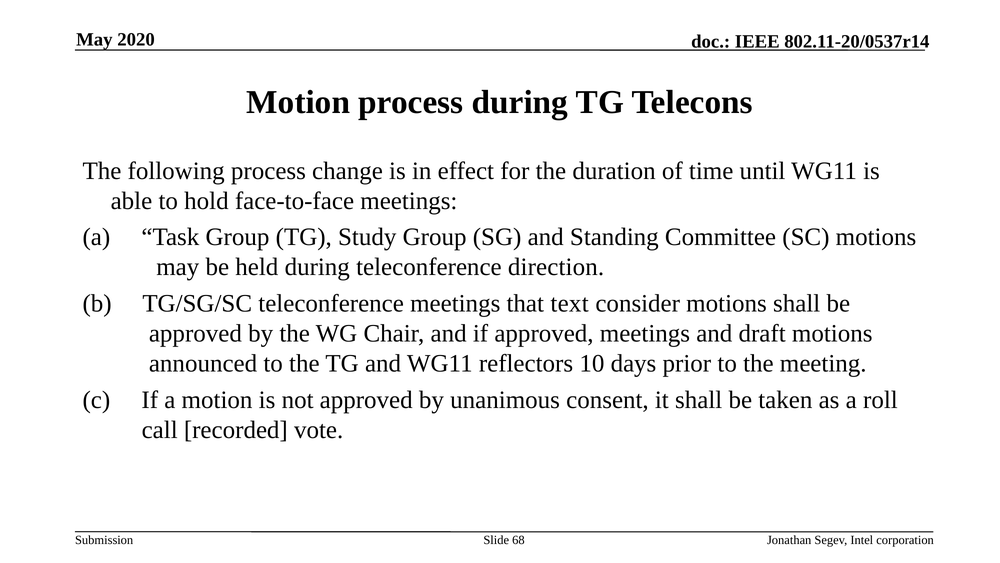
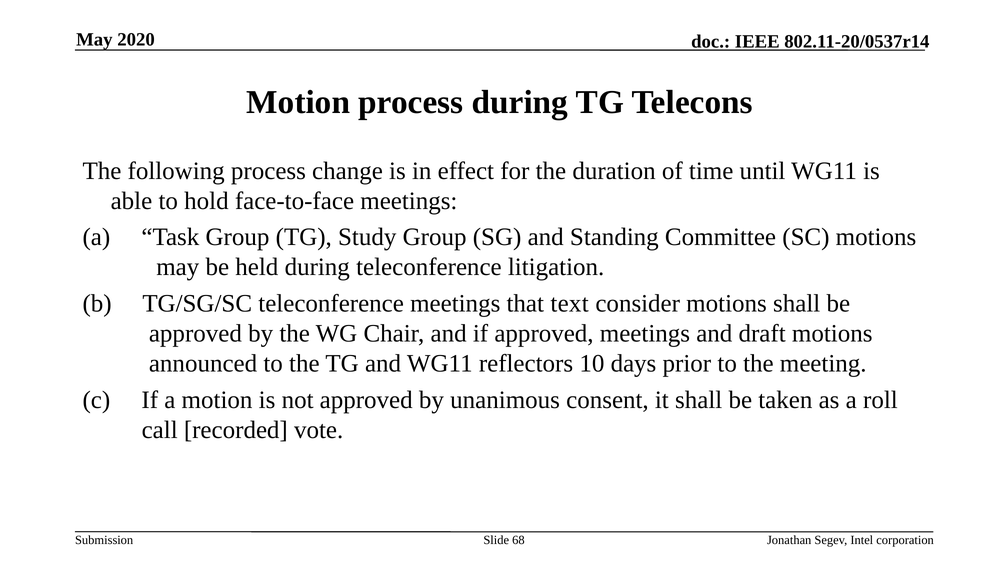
direction: direction -> litigation (556, 267)
